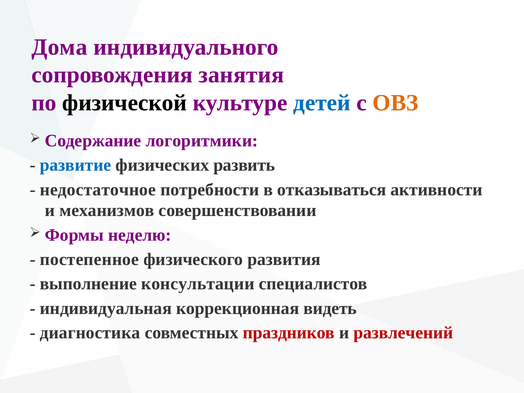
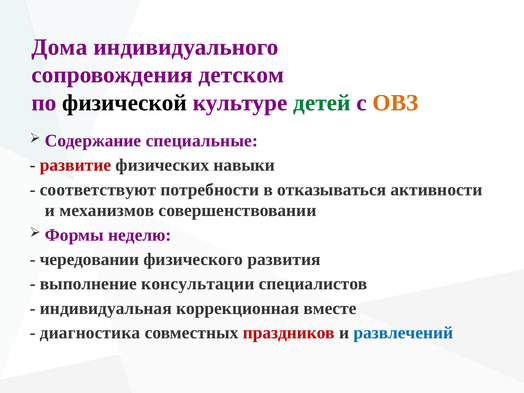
занятия: занятия -> детском (241, 75)
детей colour: blue -> green (322, 103)
логоритмики: логоритмики -> специальные (202, 141)
развитие colour: blue -> red (76, 165)
развить: развить -> навыки (244, 165)
недостаточное: недостаточное -> соответствуют (98, 190)
постепенное: постепенное -> чередовании (90, 259)
видеть: видеть -> вместе (330, 308)
развлечений colour: red -> blue (403, 333)
